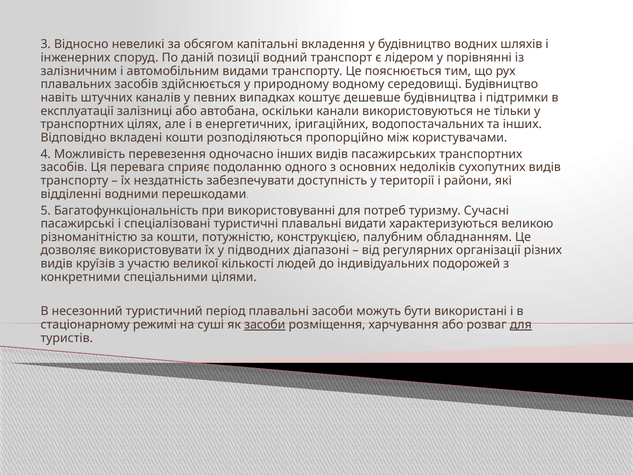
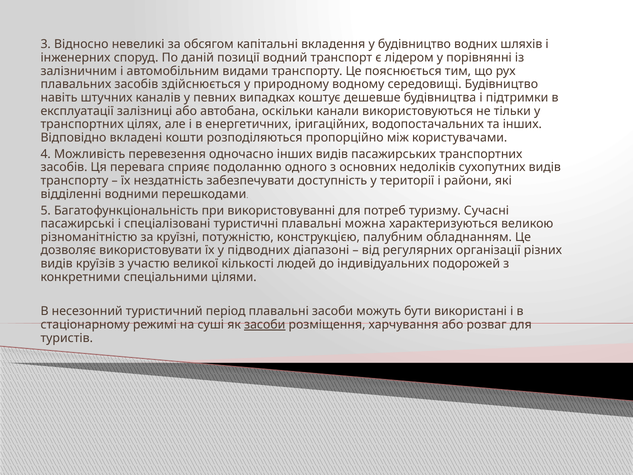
видати: видати -> можна (365, 224)
за кошти: кошти -> круїзні (178, 237)
для underline: present -> none (521, 325)
